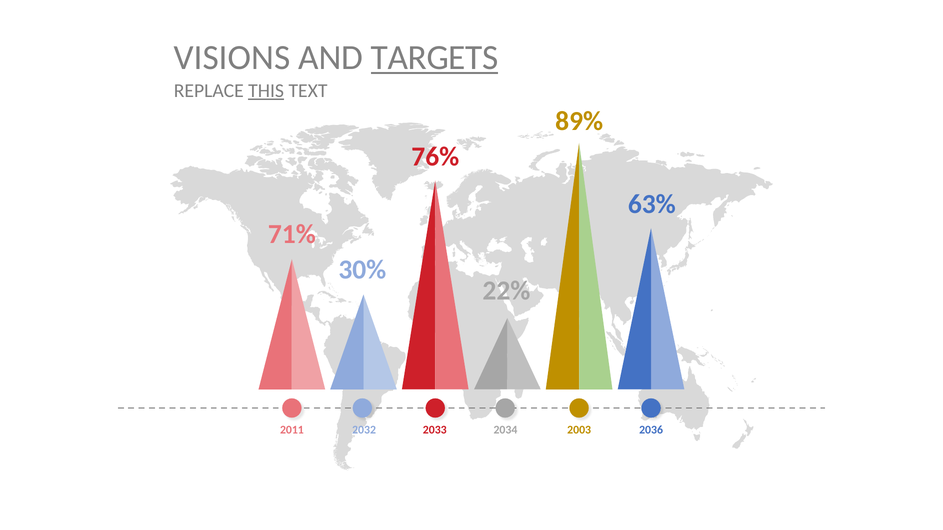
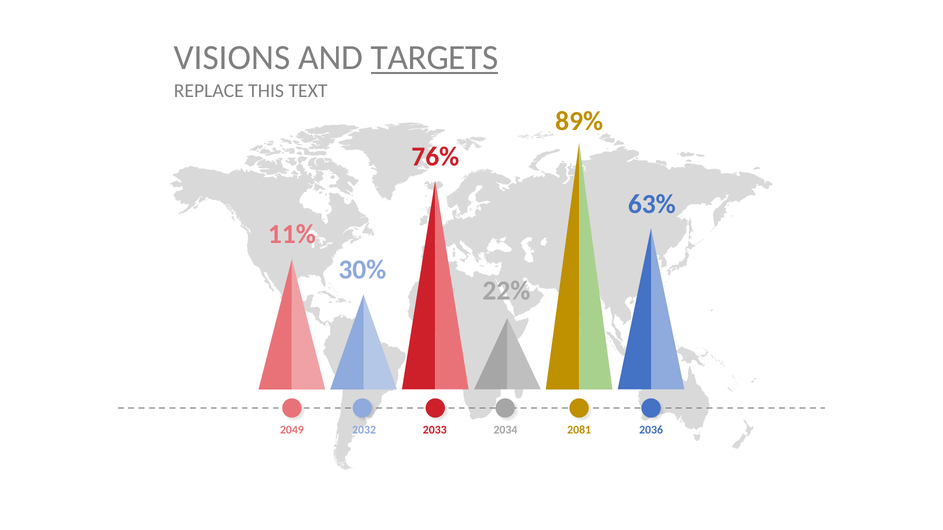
THIS underline: present -> none (266, 91)
71%: 71% -> 11% (292, 234)
2011: 2011 -> 2049 (292, 430)
2003: 2003 -> 2081 (579, 430)
